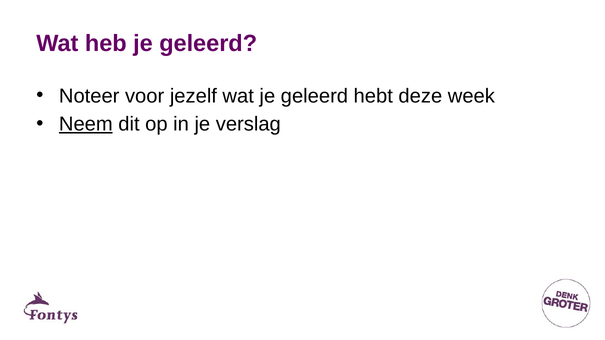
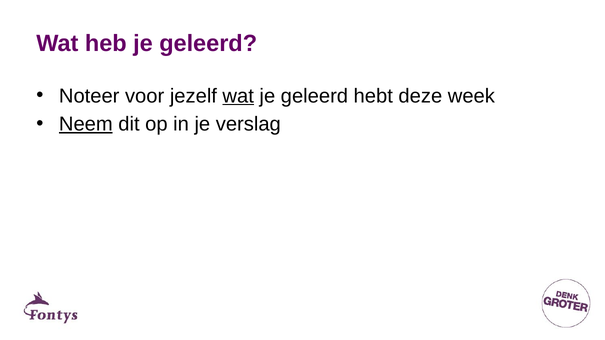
wat underline: none -> present (238, 96)
